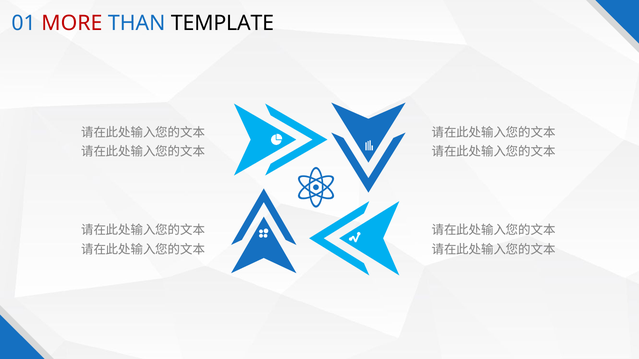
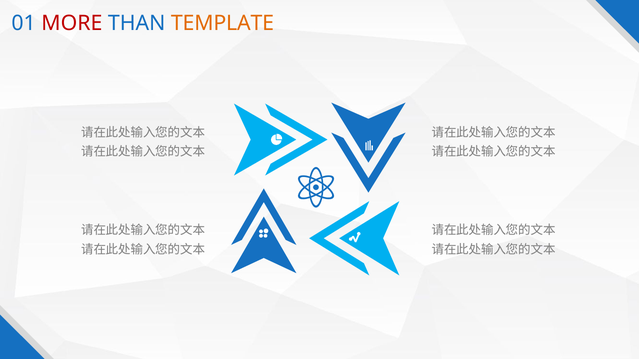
TEMPLATE colour: black -> orange (222, 23)
